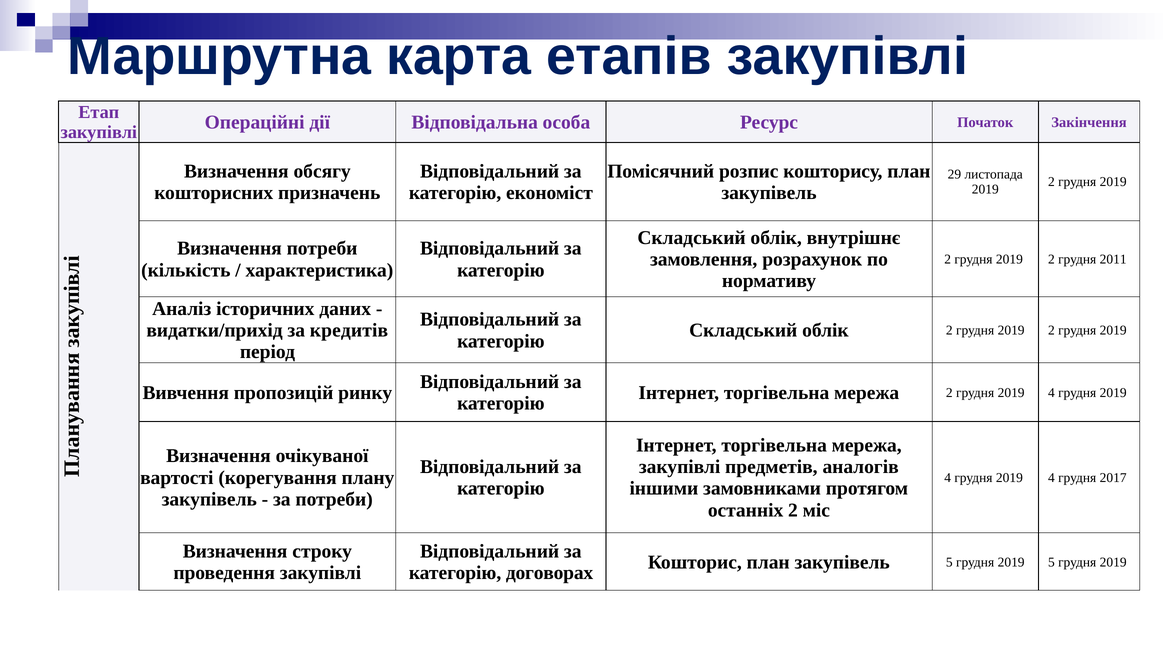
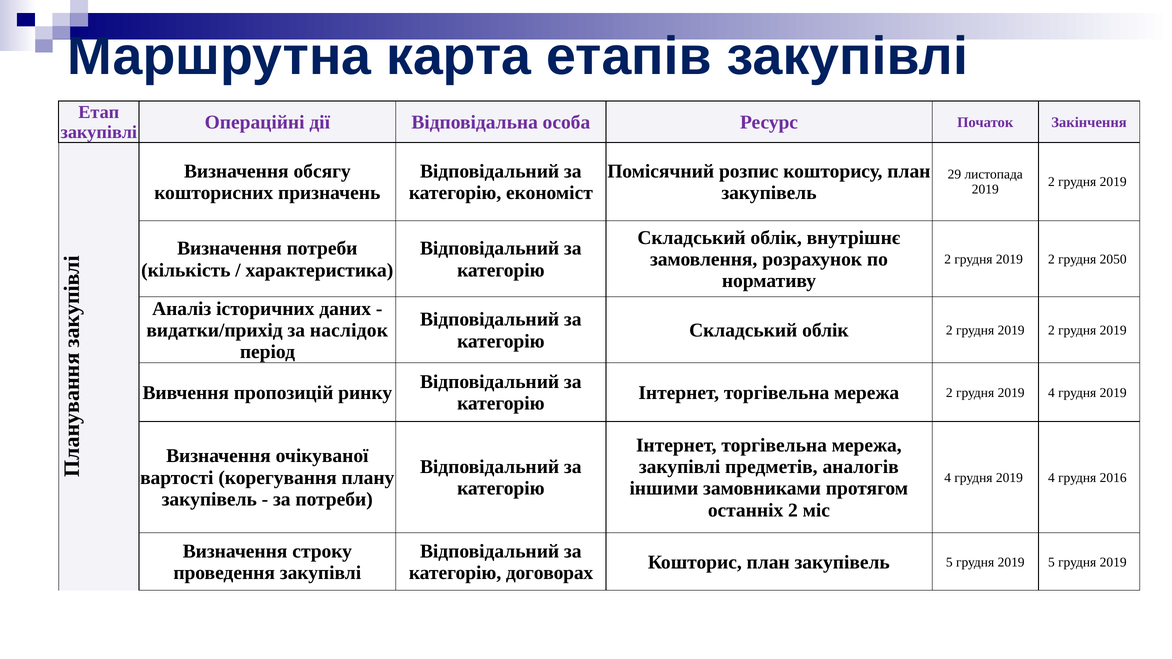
2011: 2011 -> 2050 (1113, 259)
кредитів: кредитів -> наслідок (349, 330)
2017: 2017 -> 2016 (1113, 478)
